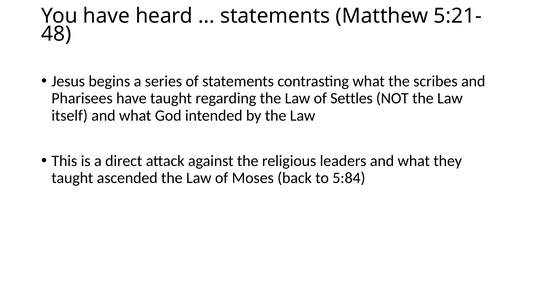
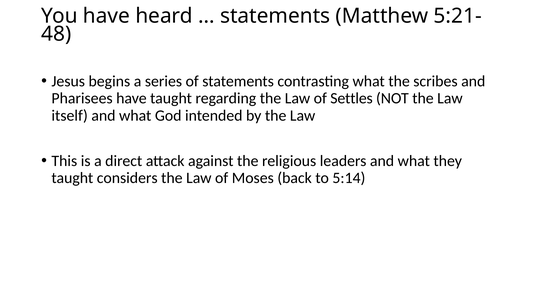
ascended: ascended -> considers (127, 178)
5:84: 5:84 -> 5:14 (349, 178)
